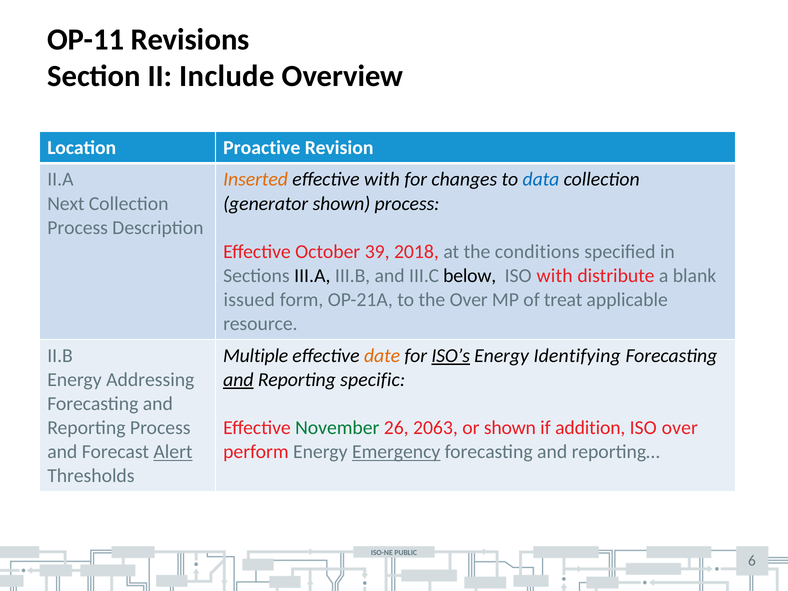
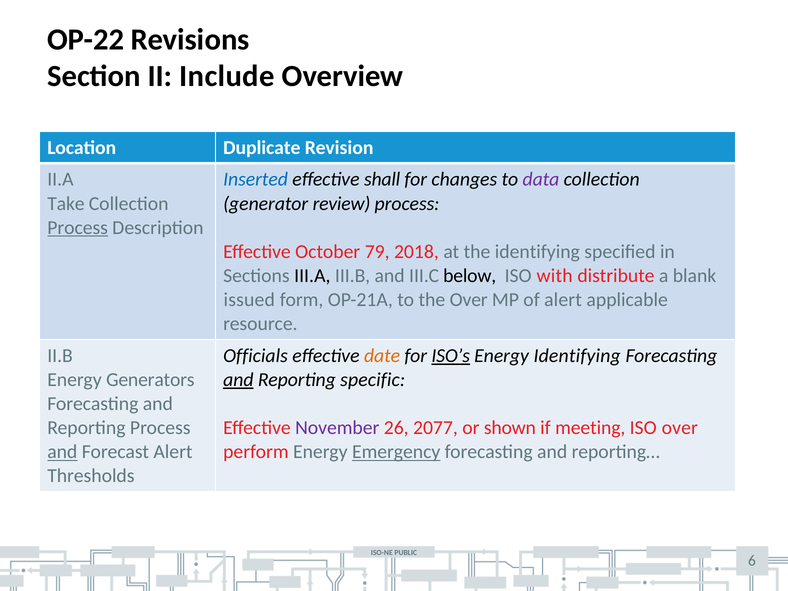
OP-11: OP-11 -> OP-22 (86, 40)
Proactive: Proactive -> Duplicate (262, 148)
Inserted colour: orange -> blue (256, 179)
effective with: with -> shall (382, 179)
data colour: blue -> purple (541, 179)
Next: Next -> Take (66, 204)
generator shown: shown -> review (341, 204)
Process underline: none -> present (78, 228)
39: 39 -> 79 (377, 252)
the conditions: conditions -> identifying (537, 252)
of treat: treat -> alert (563, 300)
Multiple: Multiple -> Officials (256, 356)
Addressing: Addressing -> Generators (150, 380)
November colour: green -> purple (337, 428)
2063: 2063 -> 2077 (435, 428)
addition: addition -> meeting (590, 428)
and underline: none -> present (62, 452)
Alert underline: present -> none (173, 452)
